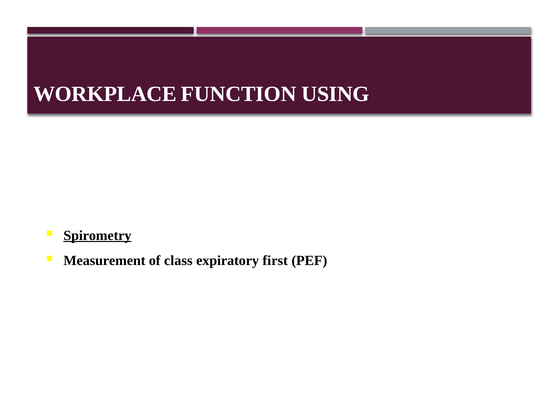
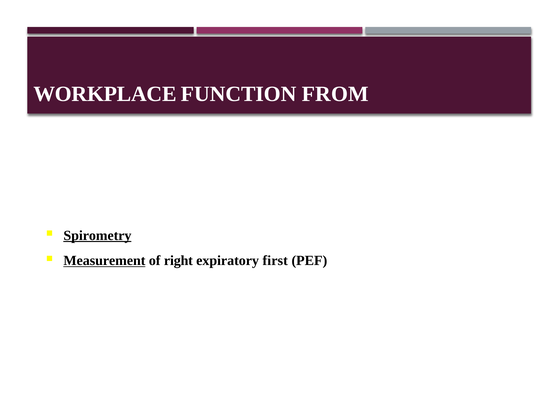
USING: USING -> FROM (335, 94)
Measurement underline: none -> present (104, 261)
class: class -> right (178, 261)
